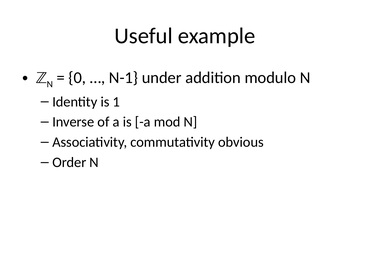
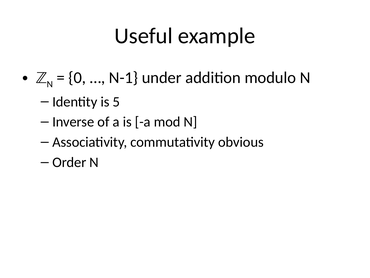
1: 1 -> 5 (116, 102)
